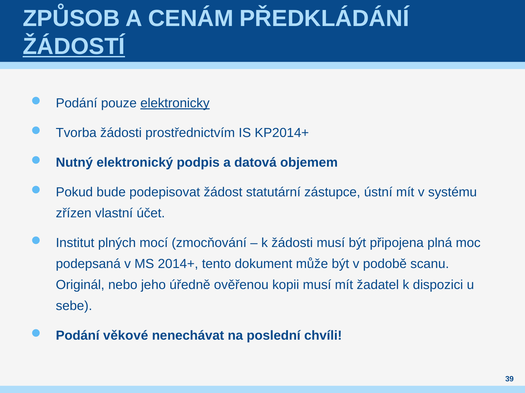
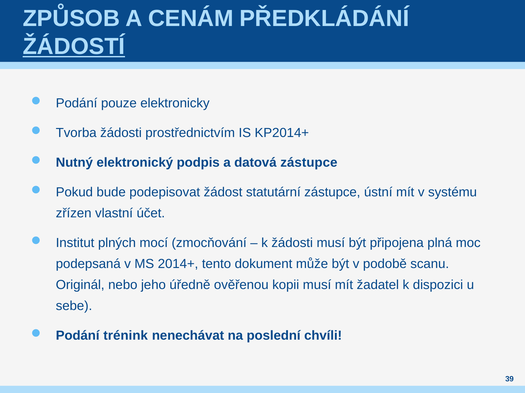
elektronicky underline: present -> none (175, 103)
datová objemem: objemem -> zástupce (309, 163)
věkové: věkové -> trénink (126, 336)
